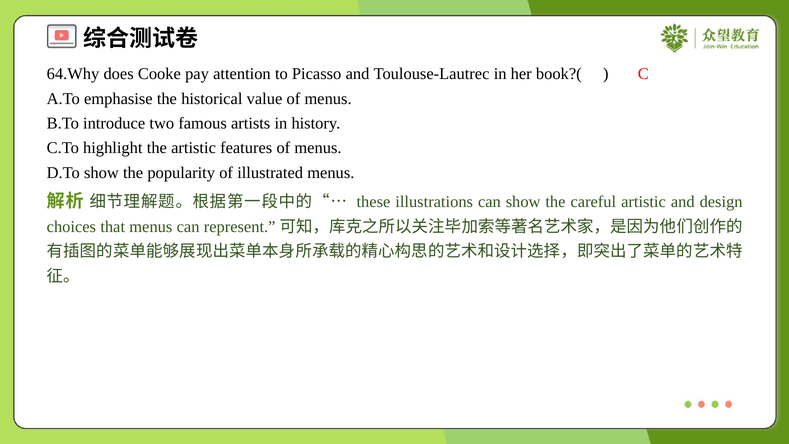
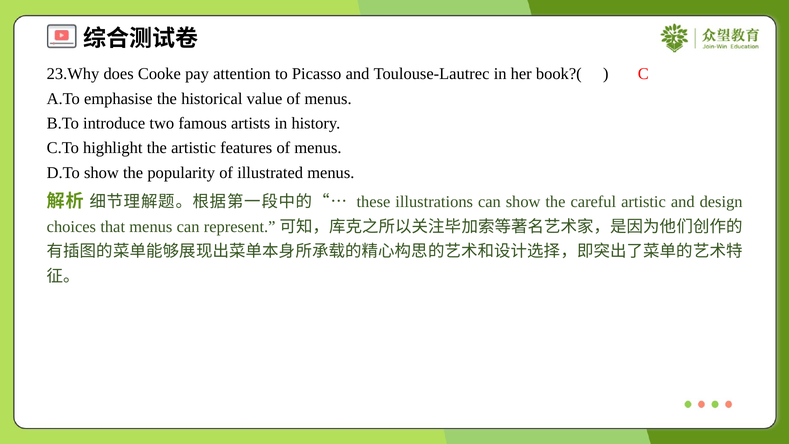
64.Why: 64.Why -> 23.Why (73, 74)
